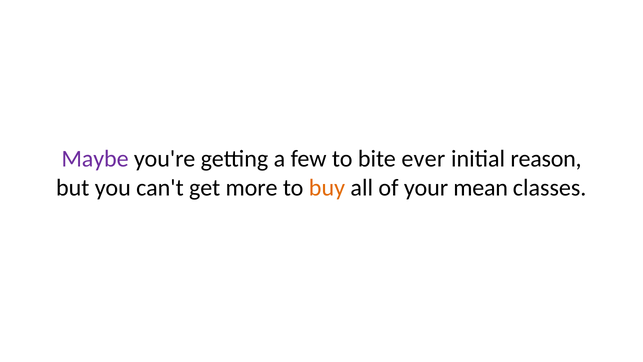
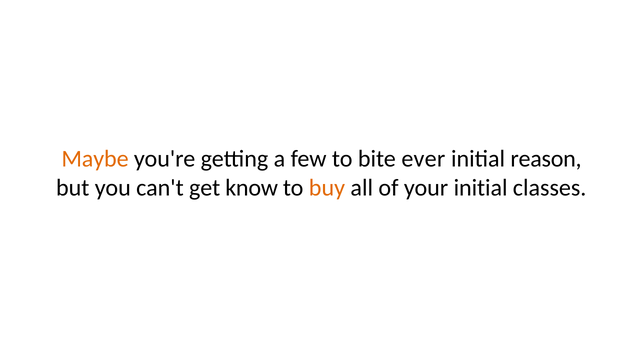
Maybe colour: purple -> orange (95, 159)
more: more -> know (252, 188)
your mean: mean -> initial (481, 188)
